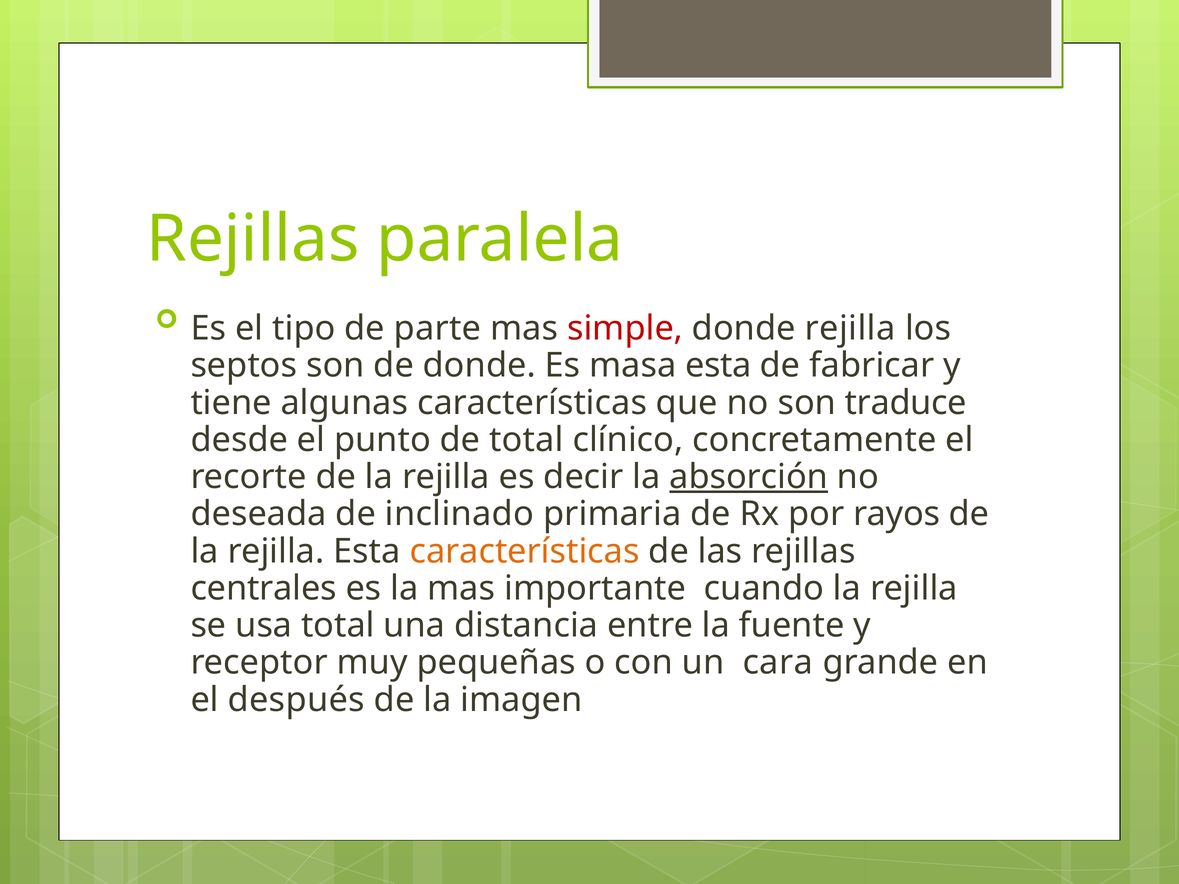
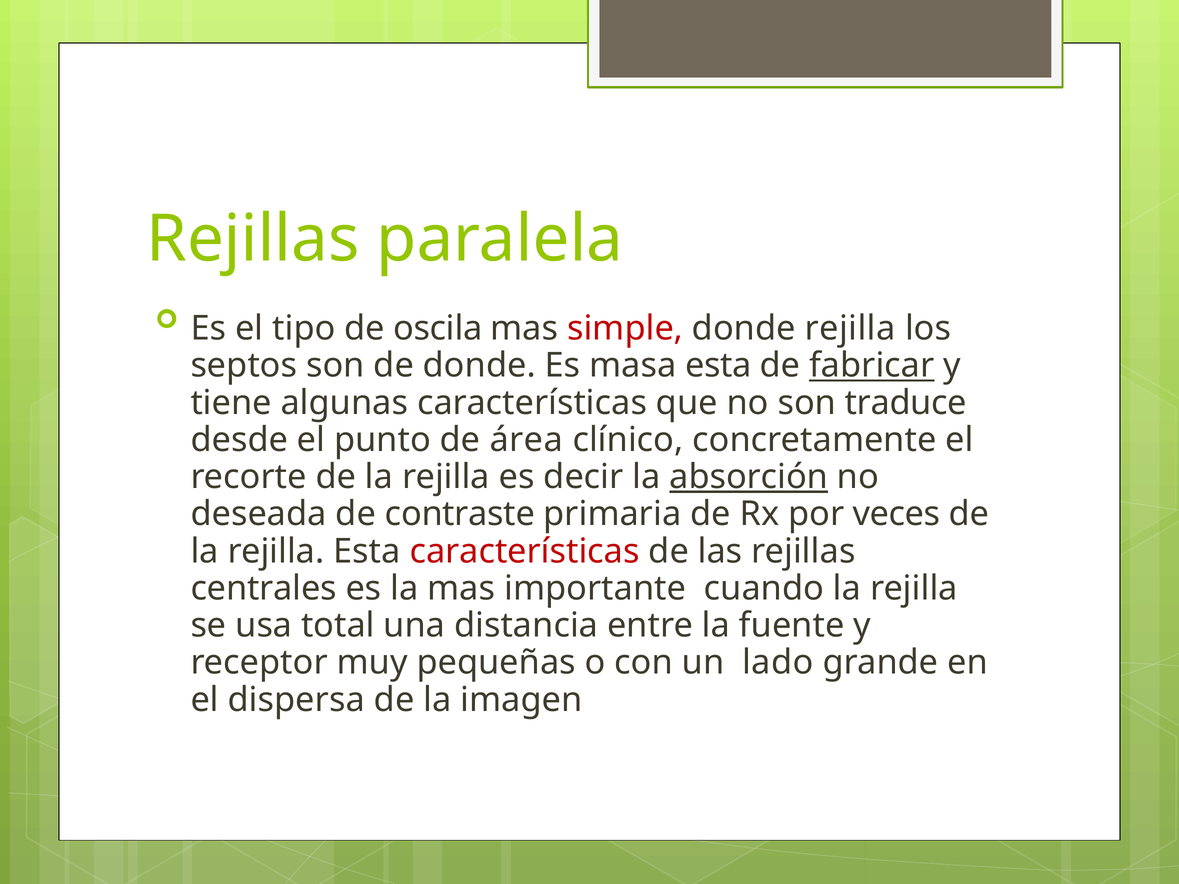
parte: parte -> oscila (438, 329)
fabricar underline: none -> present (872, 366)
de total: total -> área (526, 440)
inclinado: inclinado -> contraste (460, 514)
rayos: rayos -> veces (897, 514)
características colour: orange -> red (525, 551)
cara: cara -> lado (778, 663)
después: después -> dispersa (296, 700)
